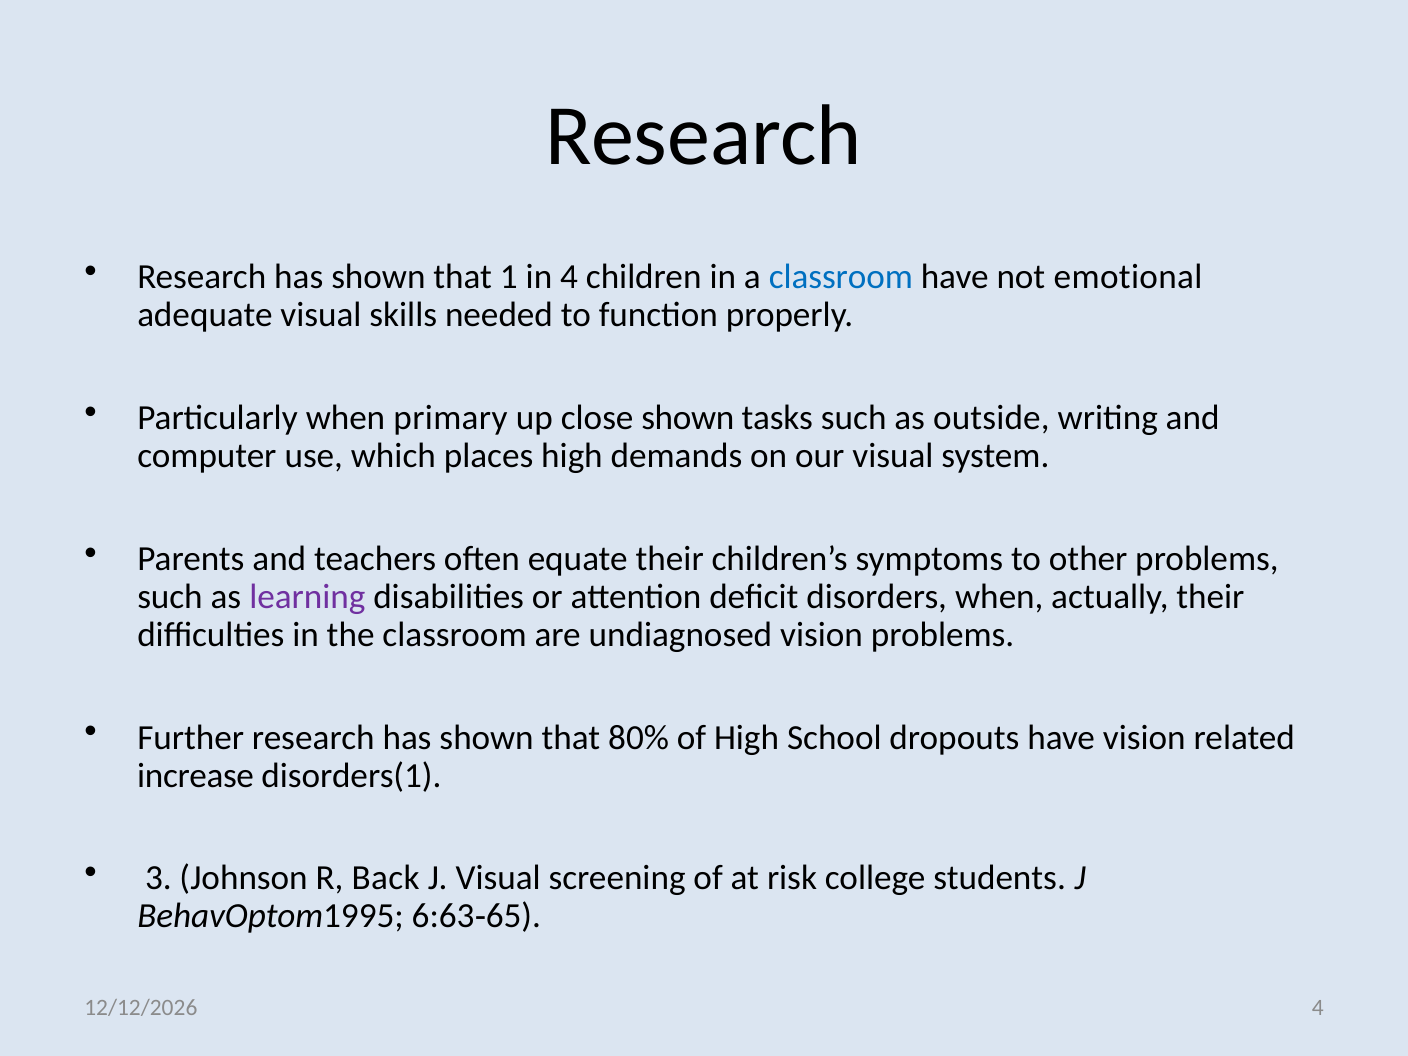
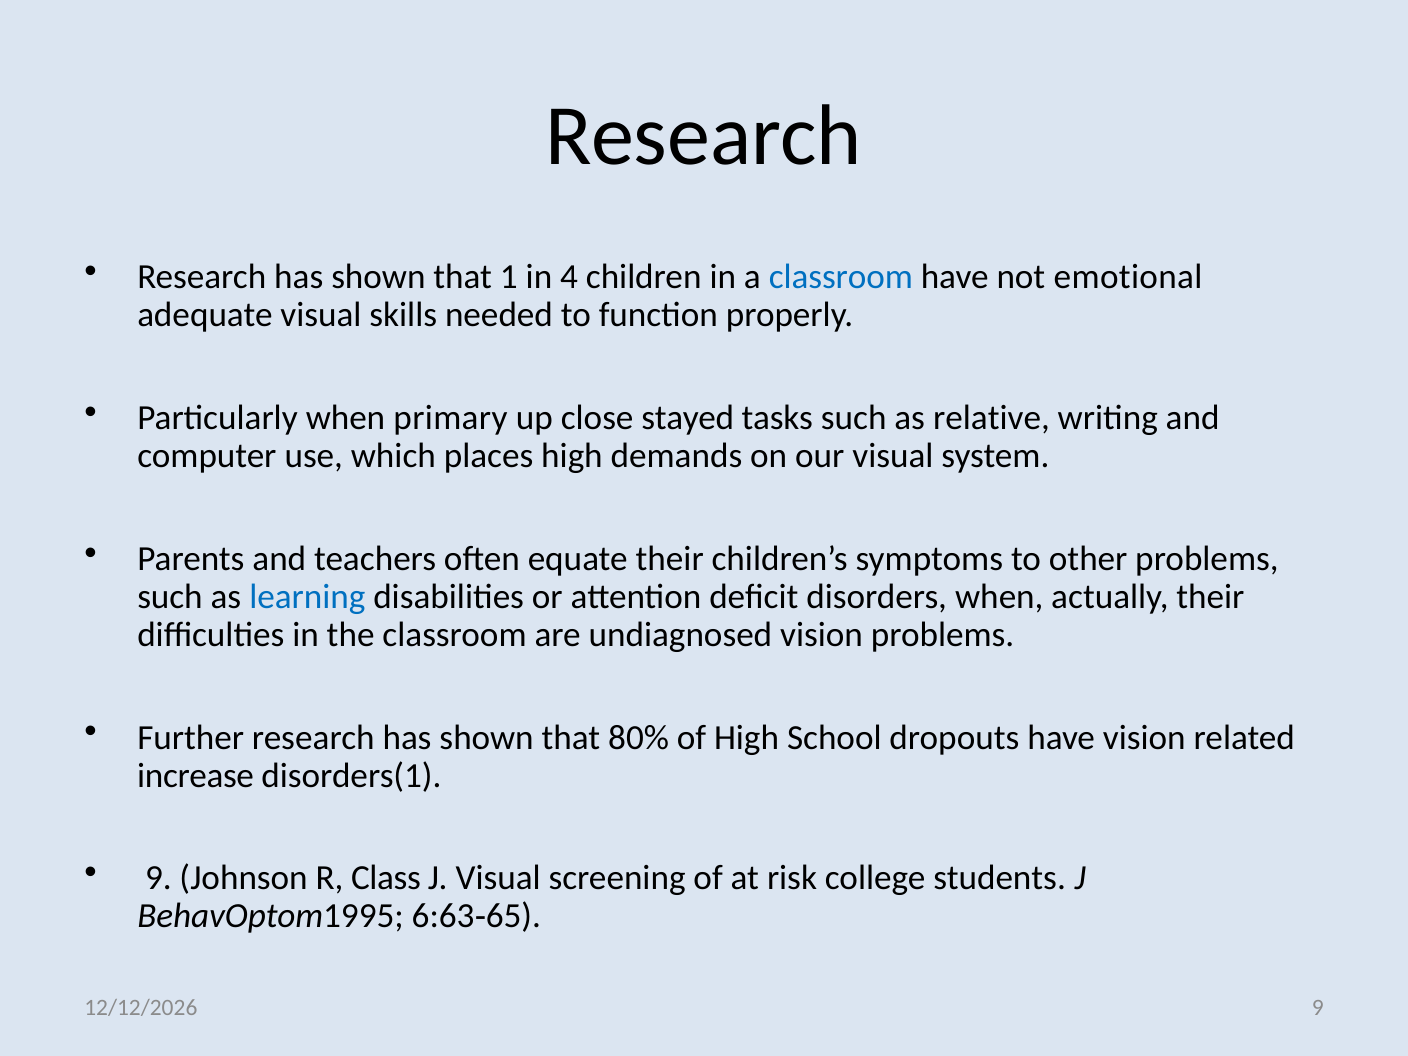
close shown: shown -> stayed (688, 418)
outside: outside -> relative (991, 418)
learning colour: purple -> blue (307, 597)
3: 3 -> 9 (158, 878)
Back: Back -> Class (386, 878)
4: 4 -> 9 (1318, 1008)
